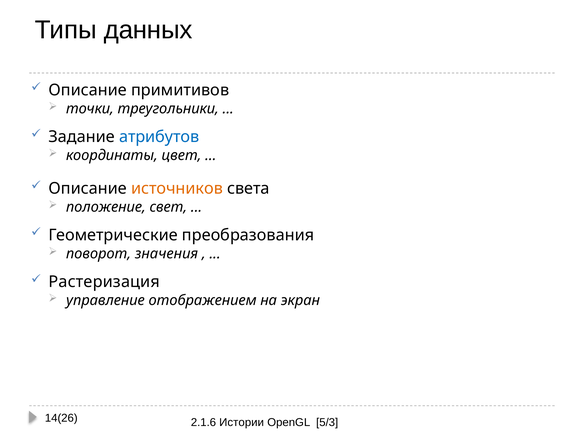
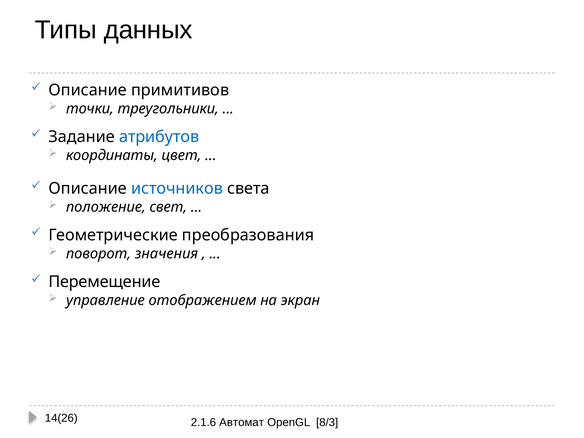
источников colour: orange -> blue (177, 188)
Растеризация: Растеризация -> Перемещение (104, 282)
Истории: Истории -> Автомат (242, 422)
5/3: 5/3 -> 8/3 (327, 422)
